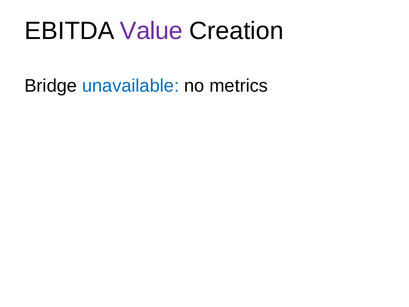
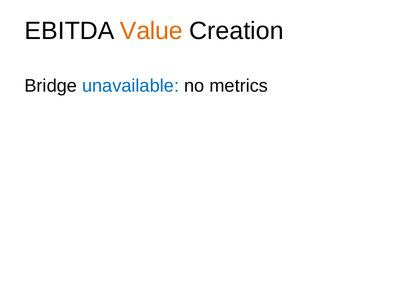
Value colour: purple -> orange (151, 31)
